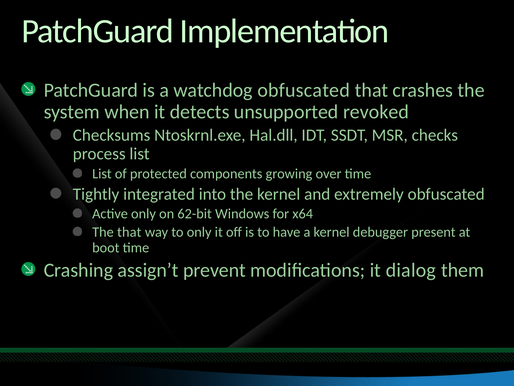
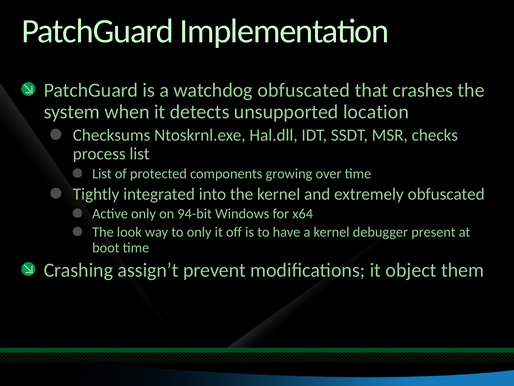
revoked: revoked -> location (376, 112)
62-bit: 62-bit -> 94-bit (195, 214)
The that: that -> look (129, 232)
dialog: dialog -> object (411, 270)
